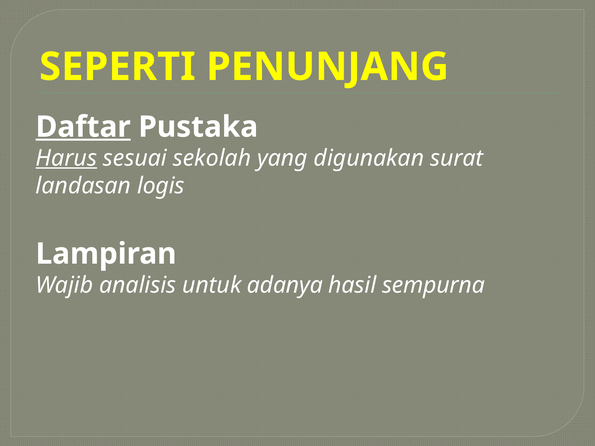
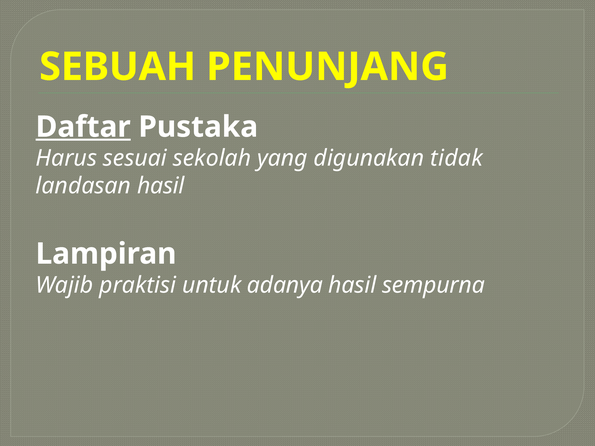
SEPERTI: SEPERTI -> SEBUAH (118, 67)
Harus underline: present -> none (66, 158)
surat: surat -> tidak (457, 158)
landasan logis: logis -> hasil (161, 186)
analisis: analisis -> praktisi (138, 285)
